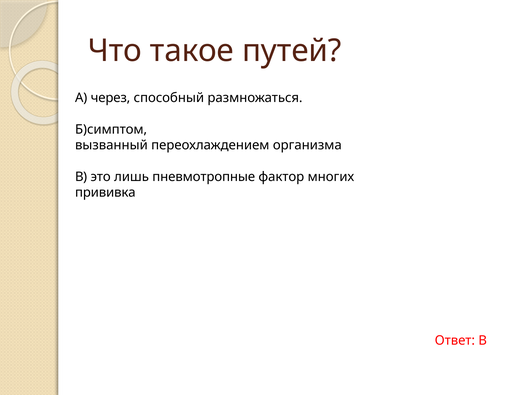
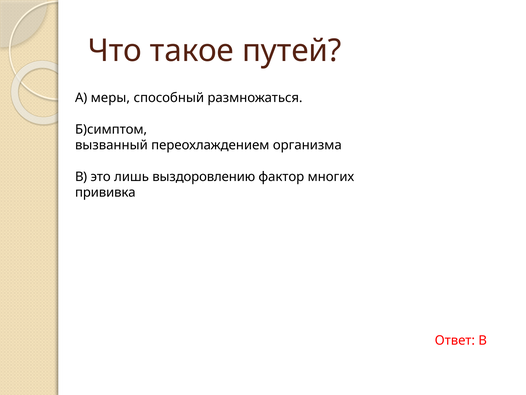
через: через -> меры (110, 98)
пневмотропные: пневмотропные -> выздоровлению (204, 177)
